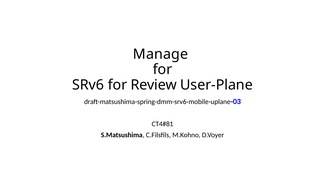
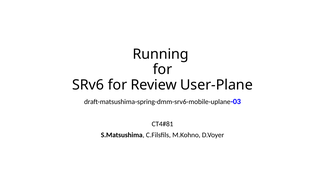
Manage: Manage -> Running (161, 54)
